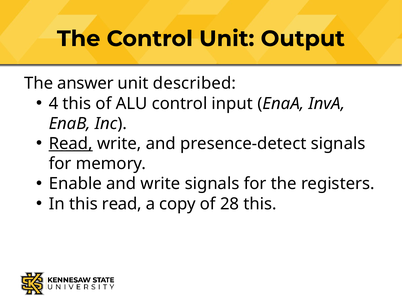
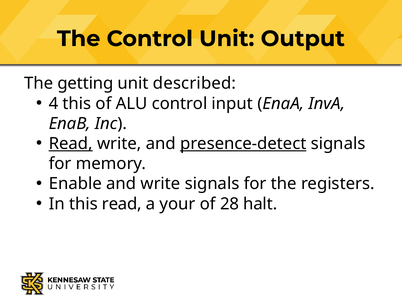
answer: answer -> getting (85, 84)
presence-detect underline: none -> present (243, 144)
copy: copy -> your (178, 204)
28 this: this -> halt (260, 204)
